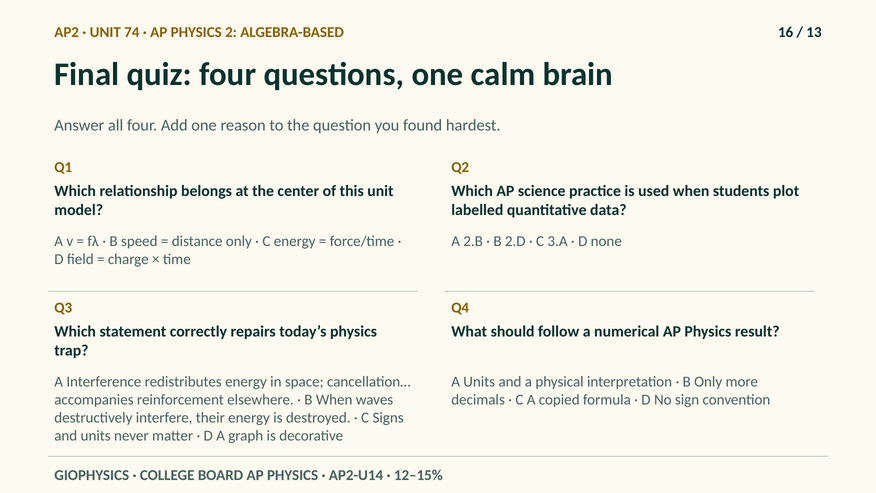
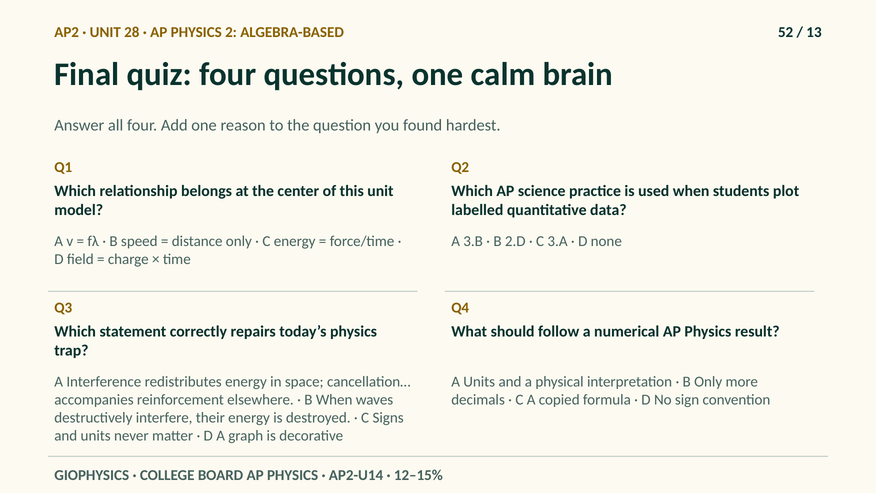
74: 74 -> 28 (132, 32)
16: 16 -> 52 (786, 32)
2.B: 2.B -> 3.B (473, 241)
